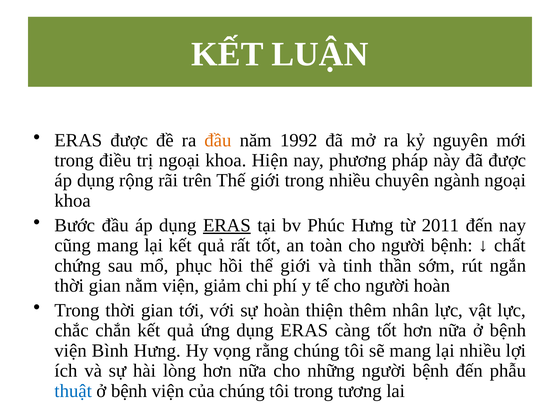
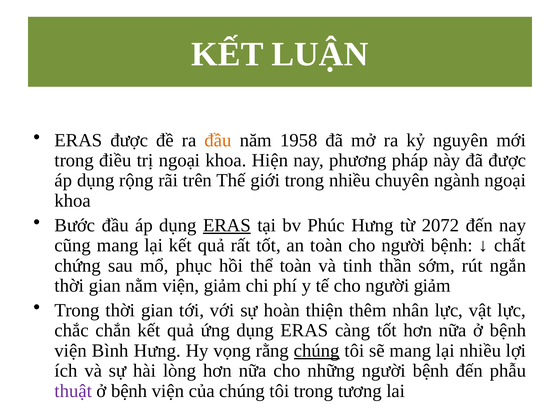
1992: 1992 -> 1958 (299, 140)
2011: 2011 -> 2072 (441, 225)
thể giới: giới -> toàn (296, 266)
người hoàn: hoàn -> giảm (432, 286)
chúng underline: none -> present (317, 351)
thuật colour: blue -> purple (73, 391)
